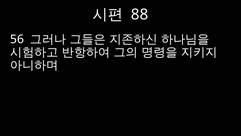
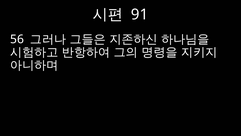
88: 88 -> 91 (140, 15)
